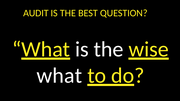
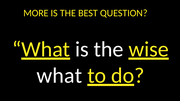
AUDIT: AUDIT -> MORE (36, 13)
